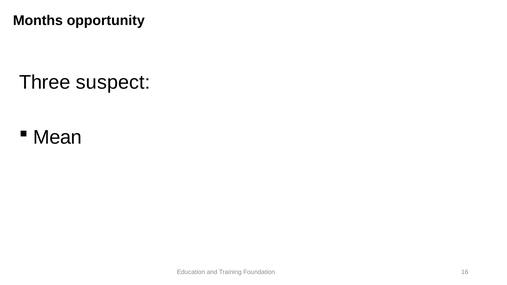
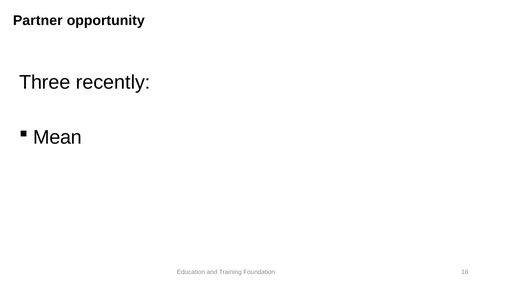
Months: Months -> Partner (38, 21)
suspect: suspect -> recently (113, 82)
